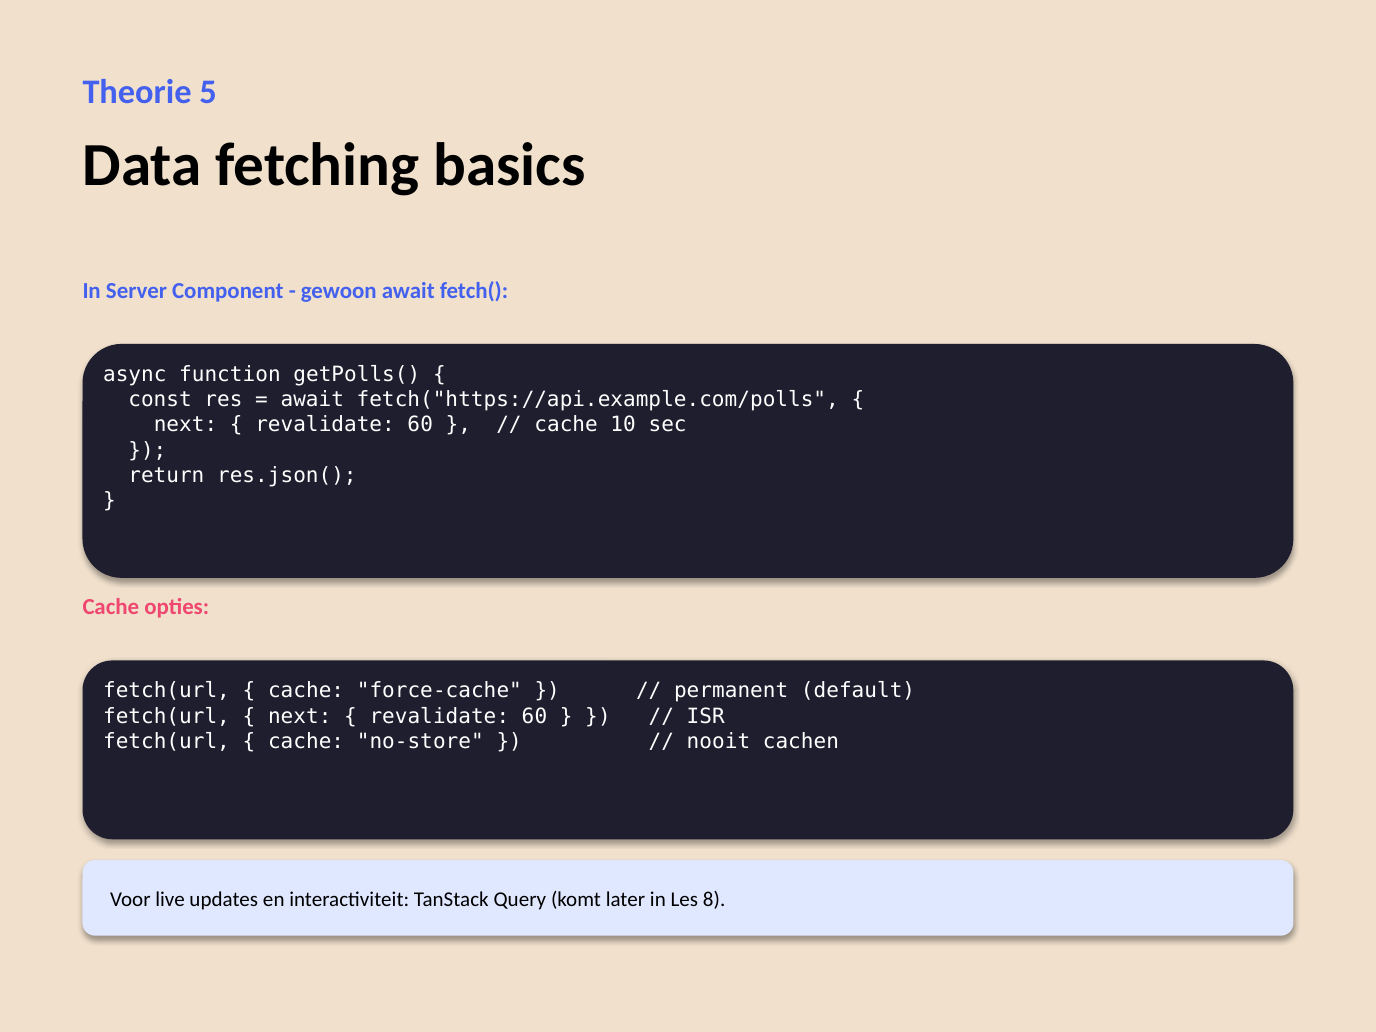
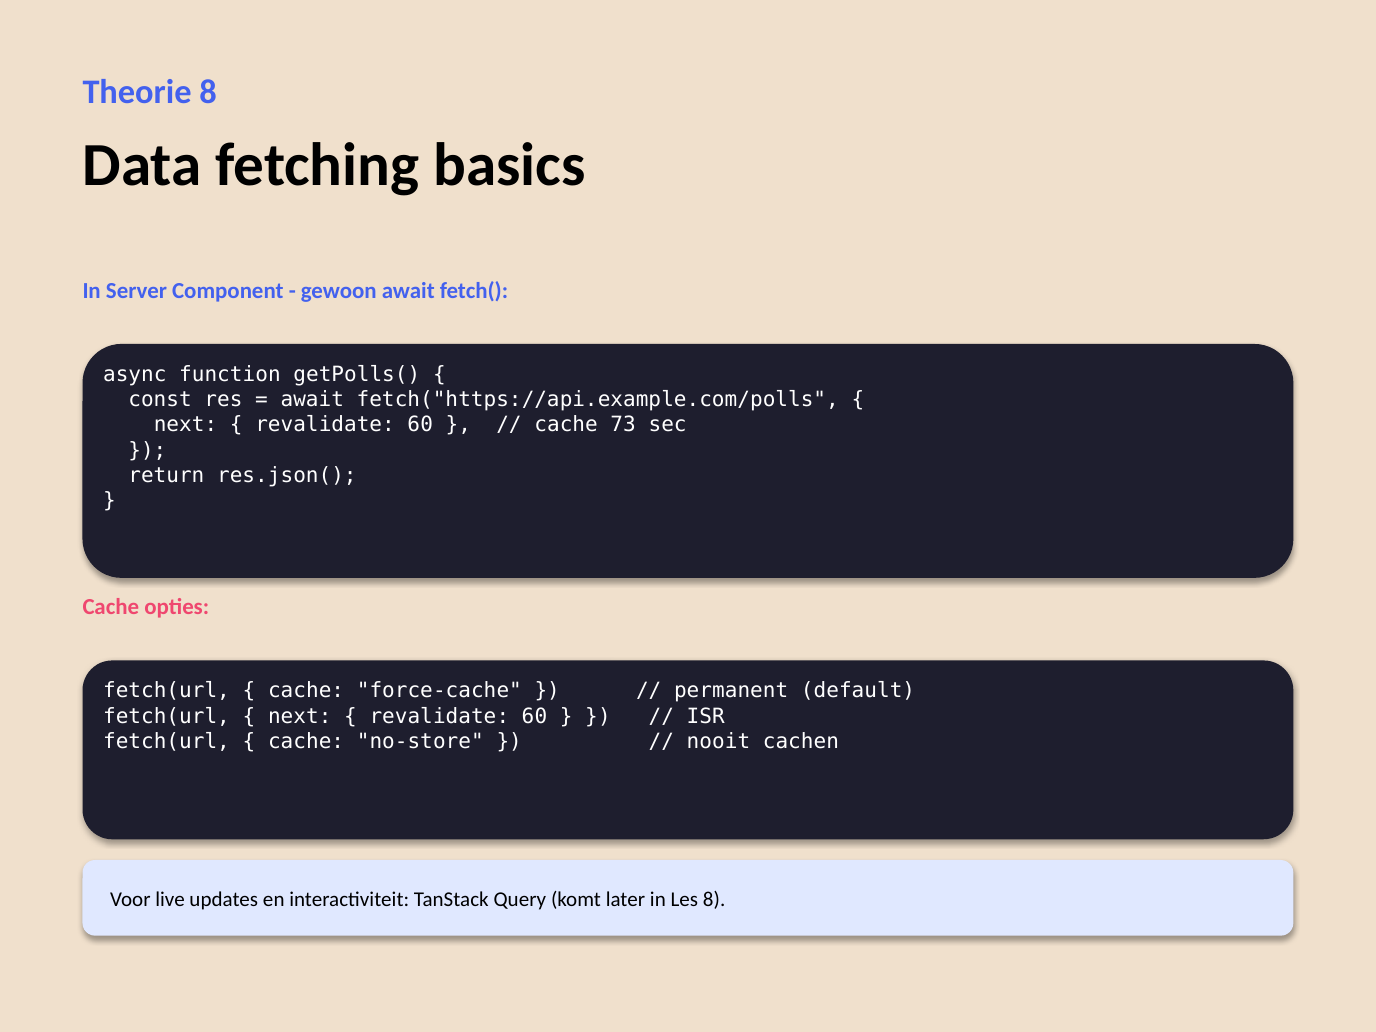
Theorie 5: 5 -> 8 (208, 92)
10: 10 -> 73 (623, 425)
